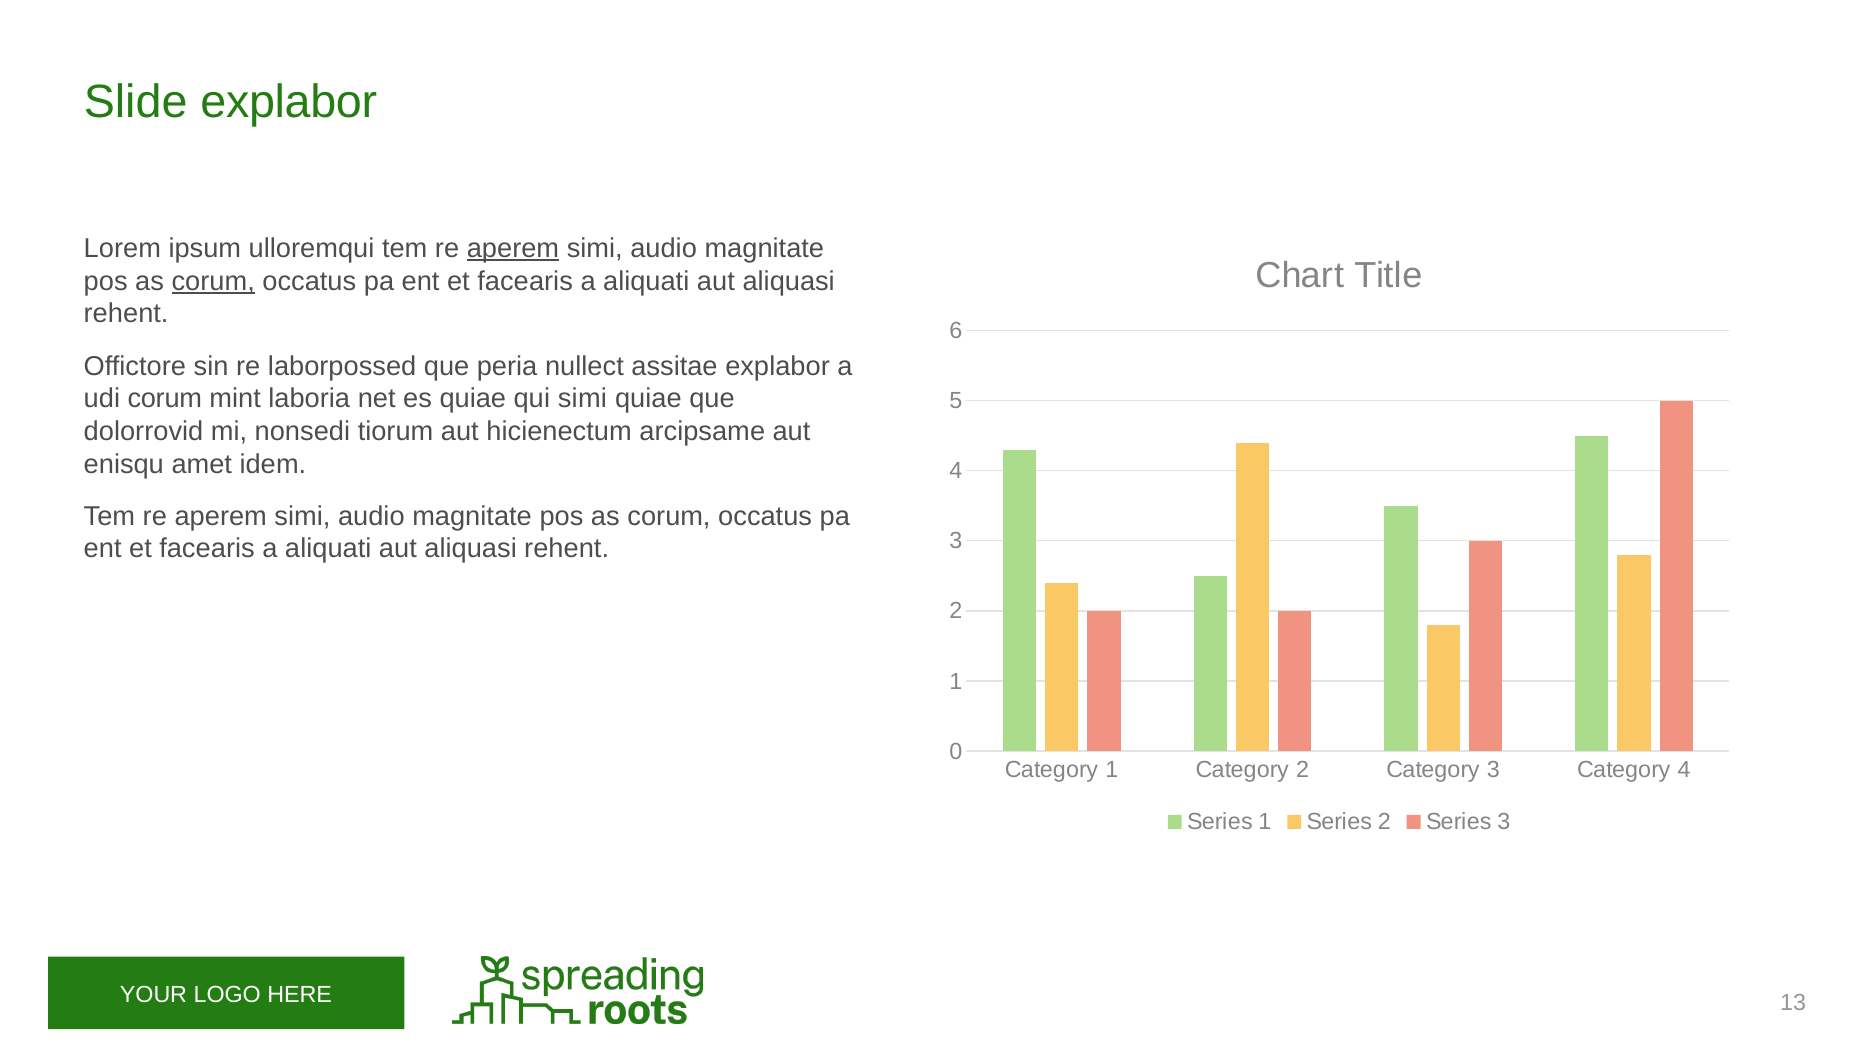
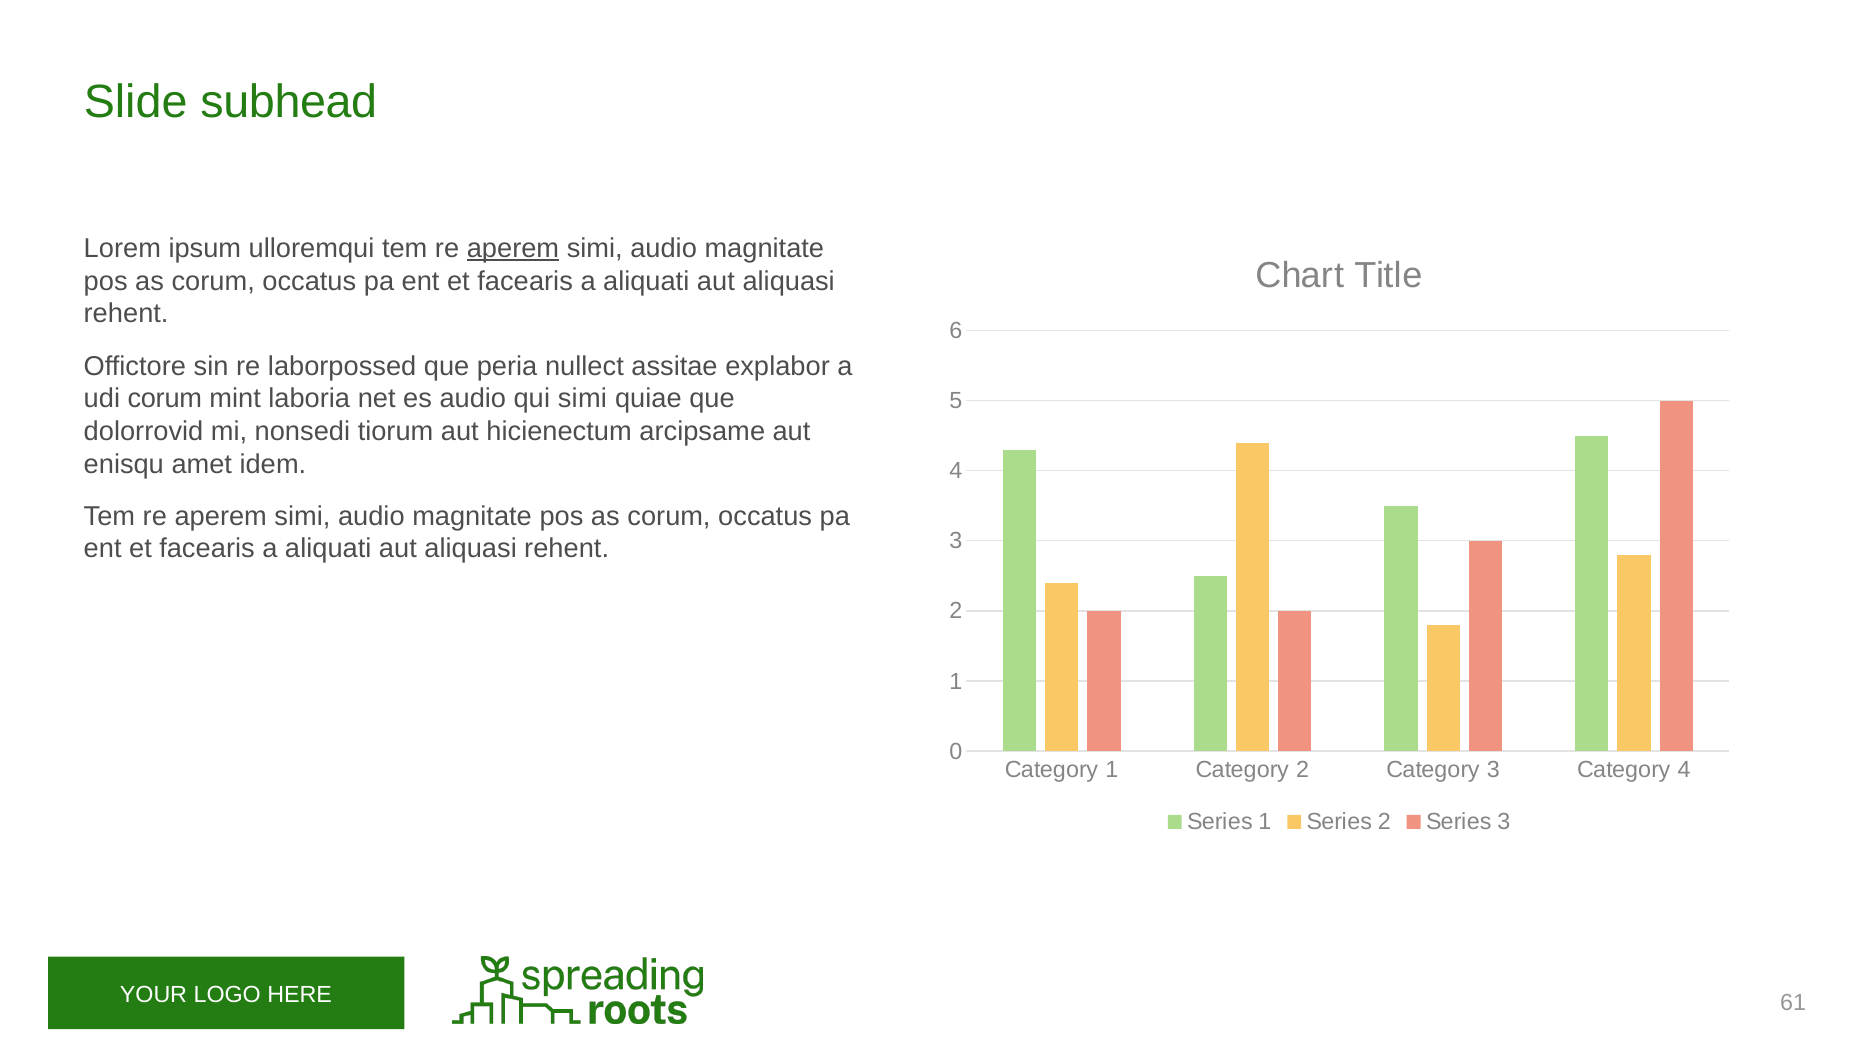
Slide explabor: explabor -> subhead (289, 102)
corum underline: present -> none (213, 281)
es quiae: quiae -> audio (473, 399)
13: 13 -> 61 (1793, 1002)
